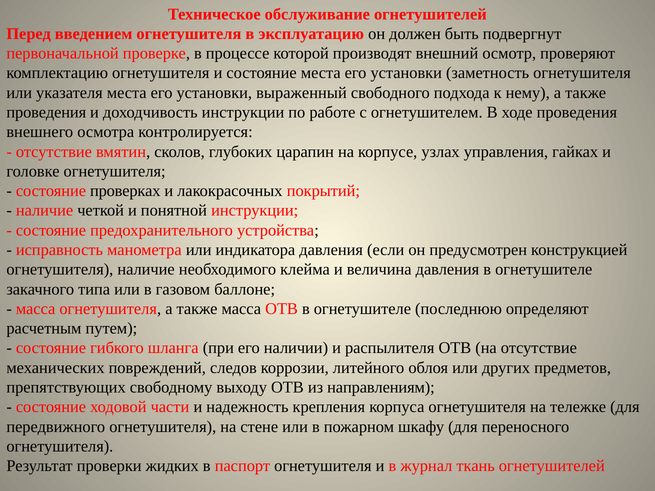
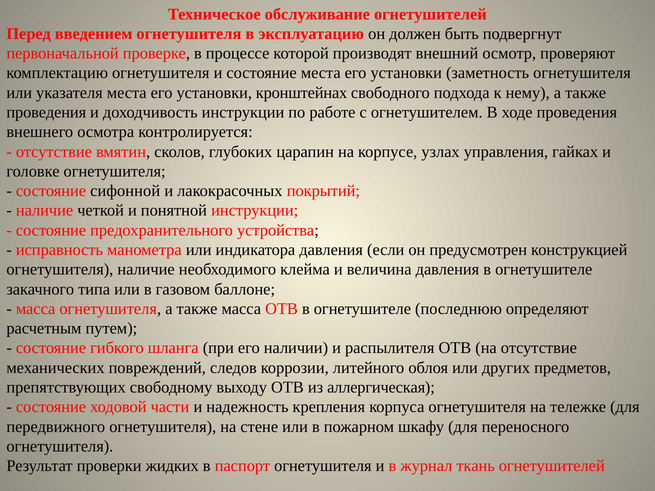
выраженный: выраженный -> кронштейнах (302, 93)
проверках: проверках -> сифонной (125, 191)
направлениям: направлениям -> аллергическая (381, 388)
